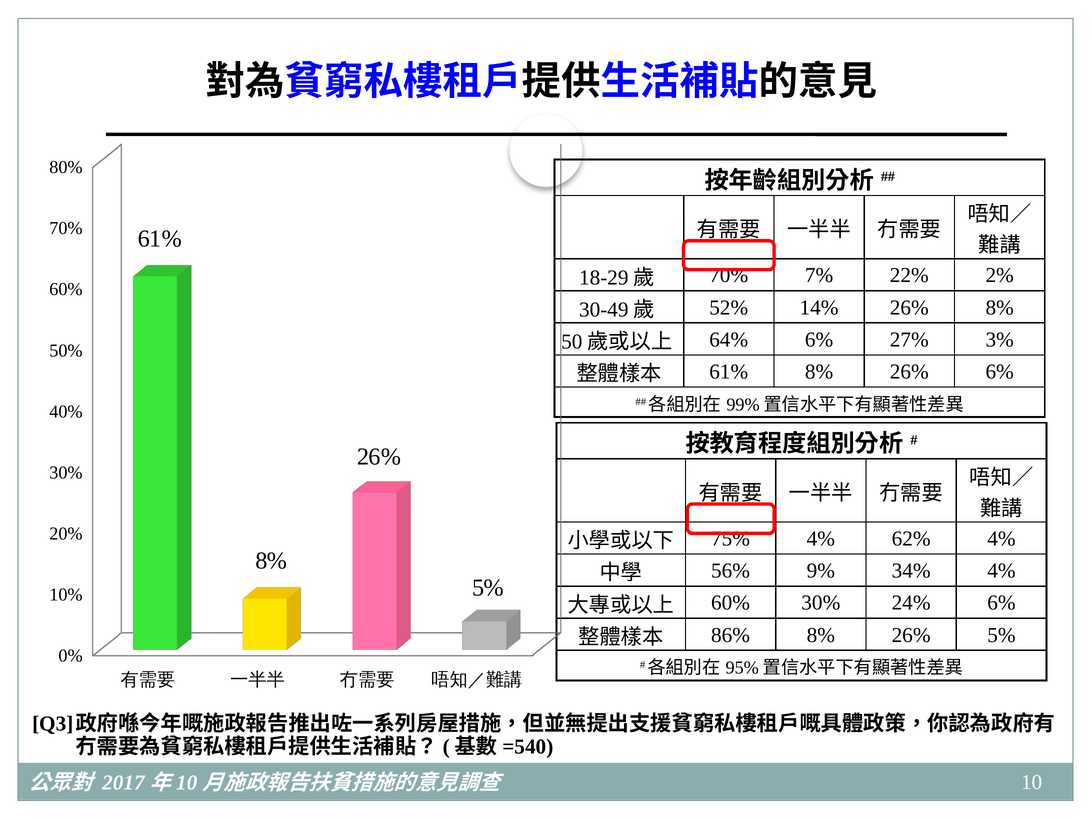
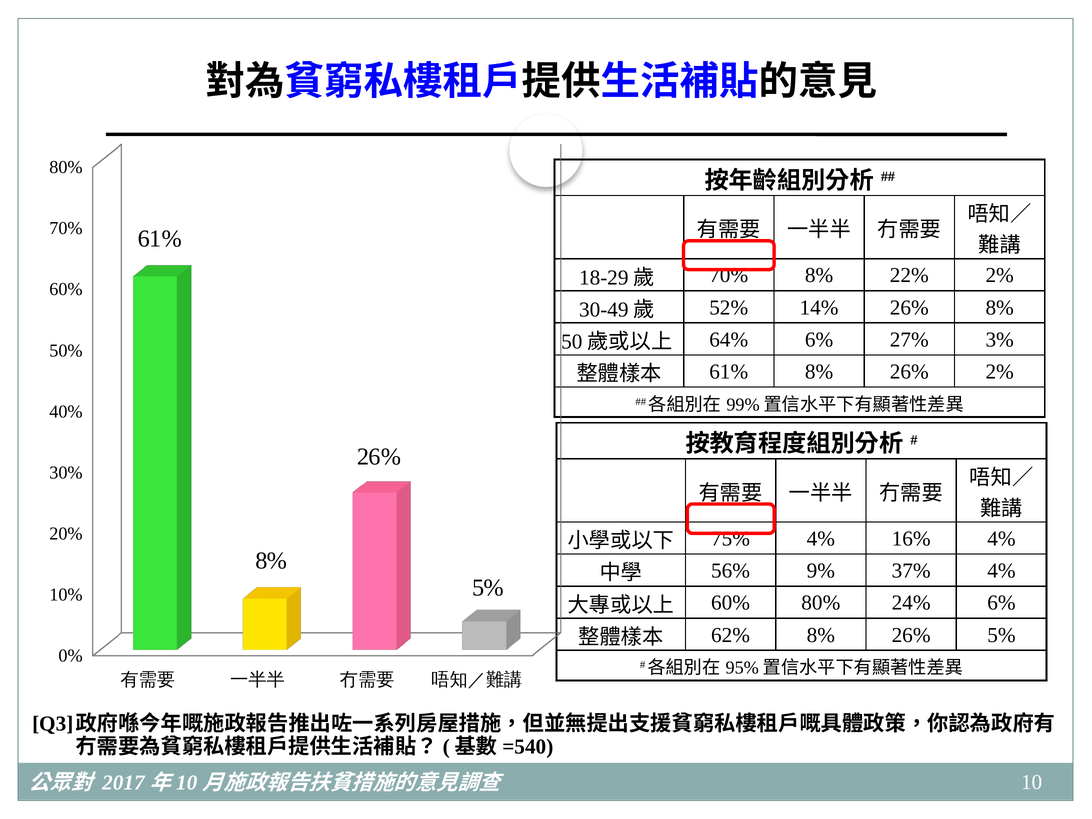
70% 7%: 7% -> 8% (819, 275)
26% 6%: 6% -> 2% (1000, 372)
62%: 62% -> 16% (911, 539)
34%: 34% -> 37% (911, 571)
60% 30%: 30% -> 80% (821, 603)
86%: 86% -> 62% (731, 635)
